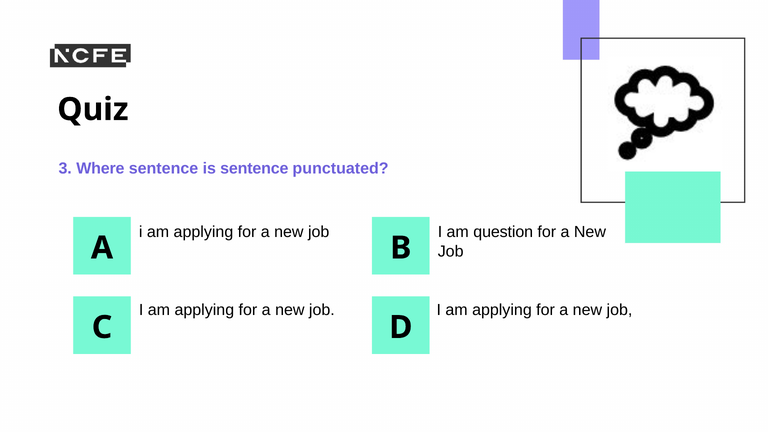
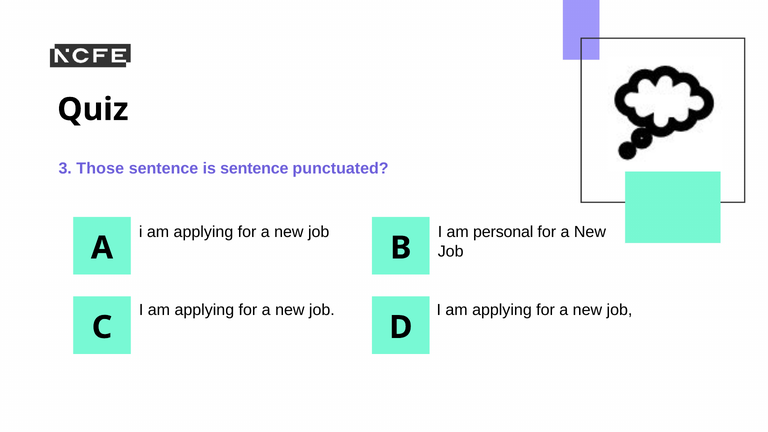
Where: Where -> Those (100, 168)
question: question -> personal (503, 232)
